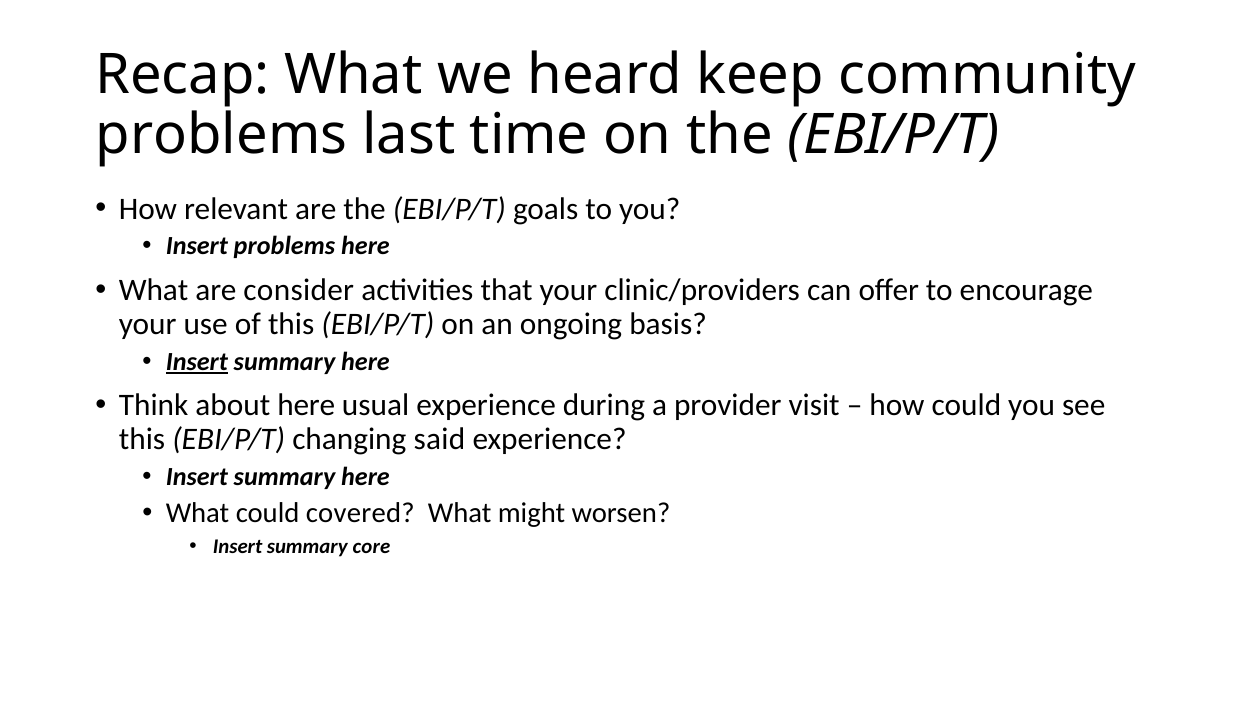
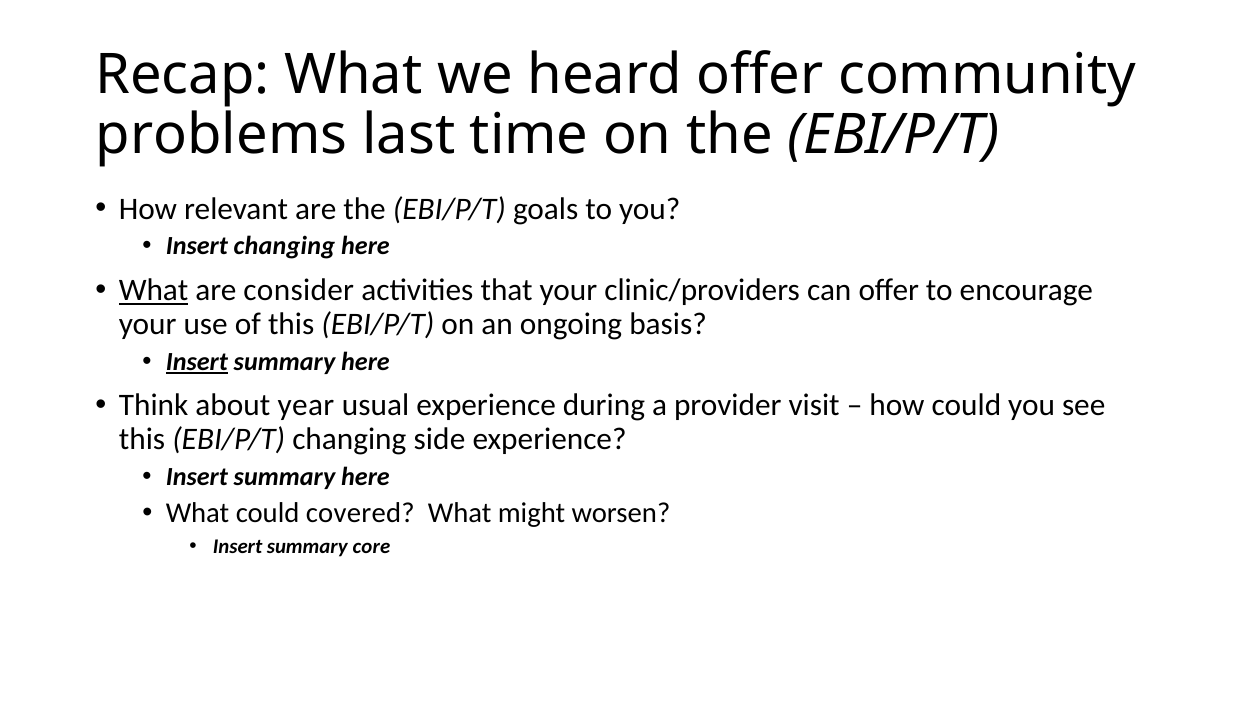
heard keep: keep -> offer (760, 75)
Insert problems: problems -> changing (284, 246)
What underline: none -> present (154, 290)
about here: here -> year (306, 406)
said: said -> side (439, 440)
